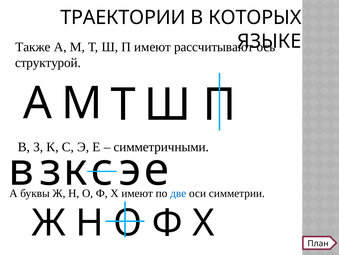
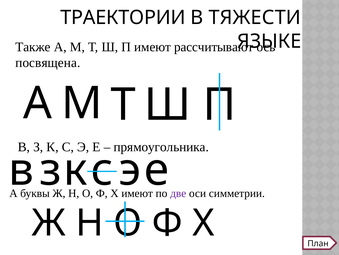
КОТОРЫХ: КОТОРЫХ -> ТЯЖЕСТИ (255, 18)
структурой: структурой -> посвящена (48, 63)
симметричными: симметричными -> прямоугольника (161, 147)
две colour: blue -> purple (178, 193)
